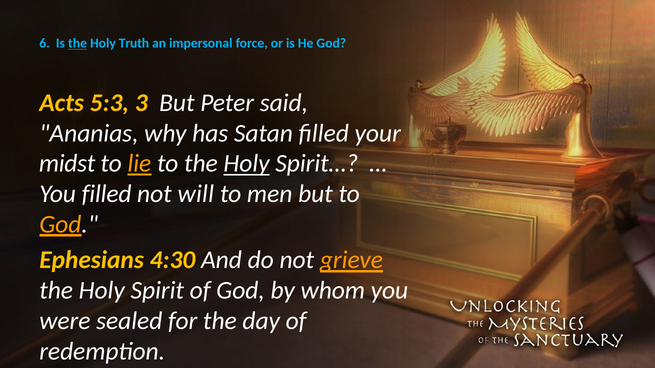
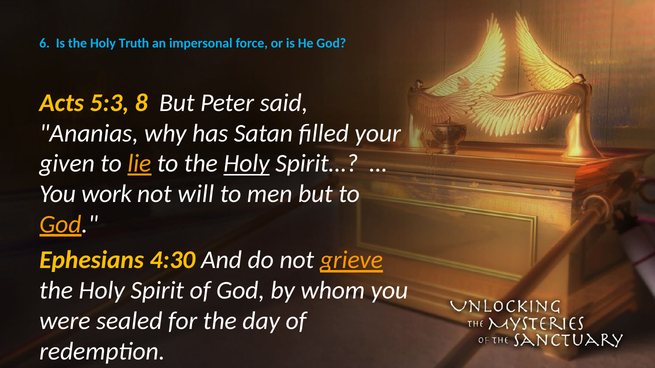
the underline: present -> none (78, 44)
3: 3 -> 8 (141, 103)
midst: midst -> given (67, 164)
You filled: filled -> work (107, 194)
